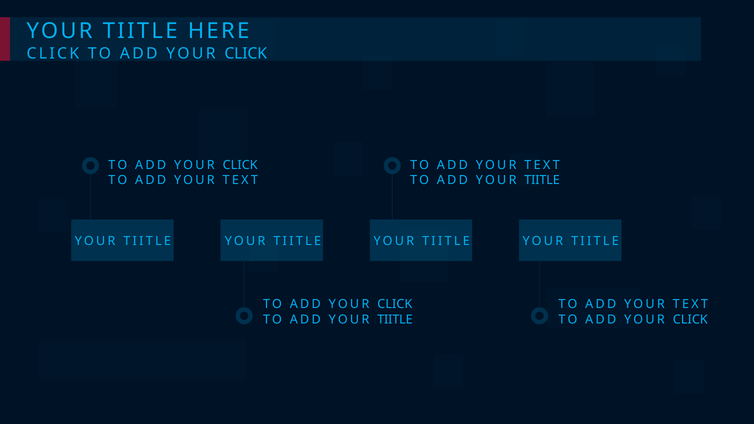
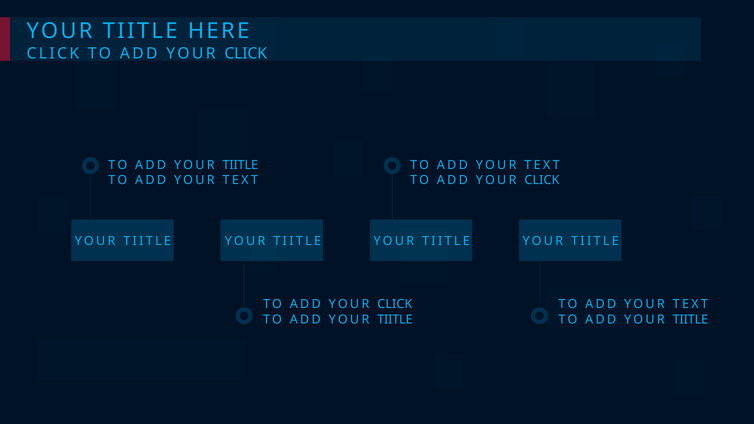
CLICK: CLICK -> TIITLE (240, 165)
TIITLE: TIITLE -> CLICK (542, 180)
CLICK: CLICK -> TIITLE (690, 319)
